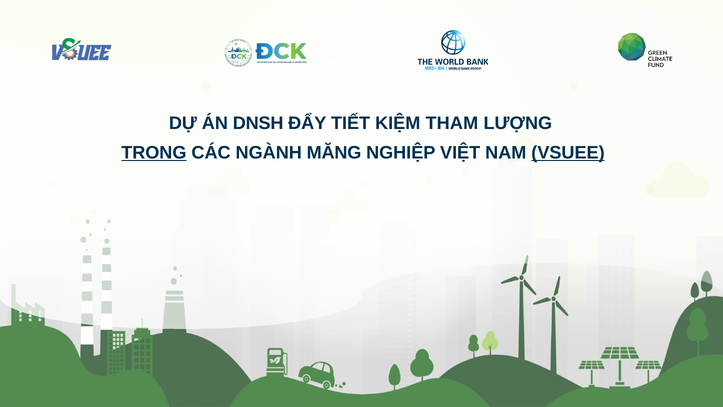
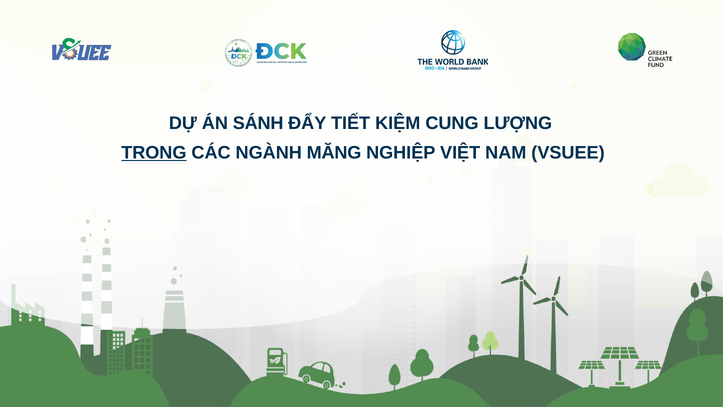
DNSH: DNSH -> SÁNH (258, 123)
THAM: THAM -> CUNG (452, 123)
VSUEE underline: present -> none (568, 153)
